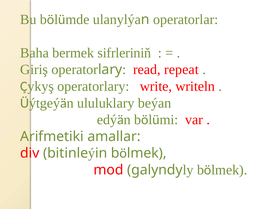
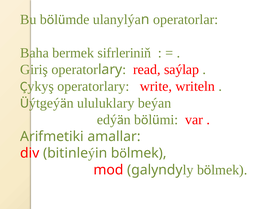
repeat: repeat -> saýlap (182, 70)
